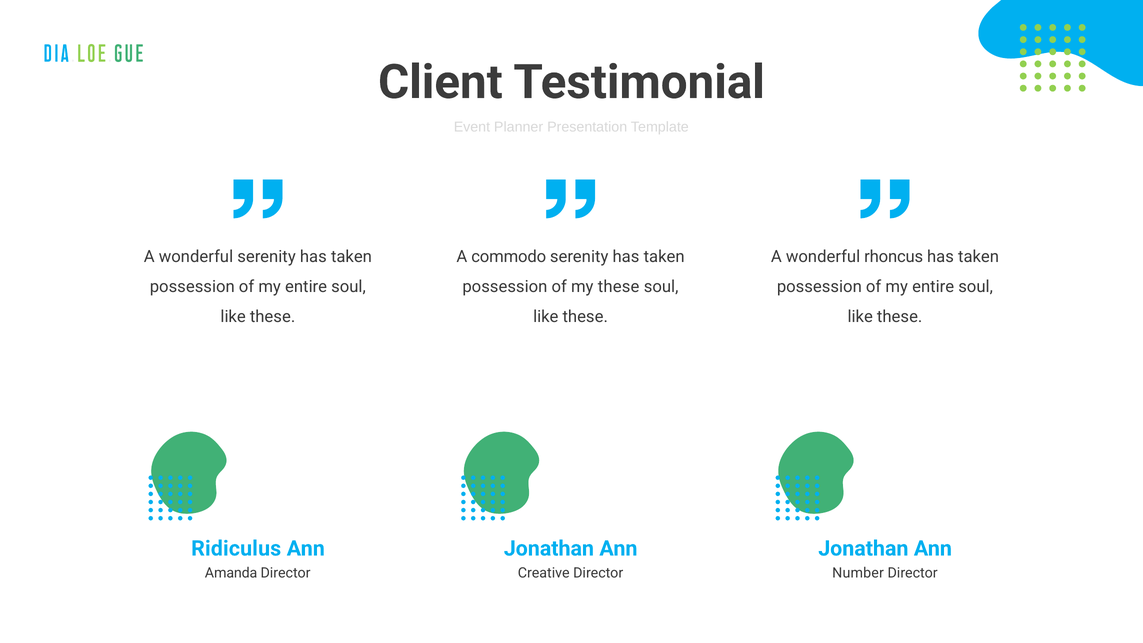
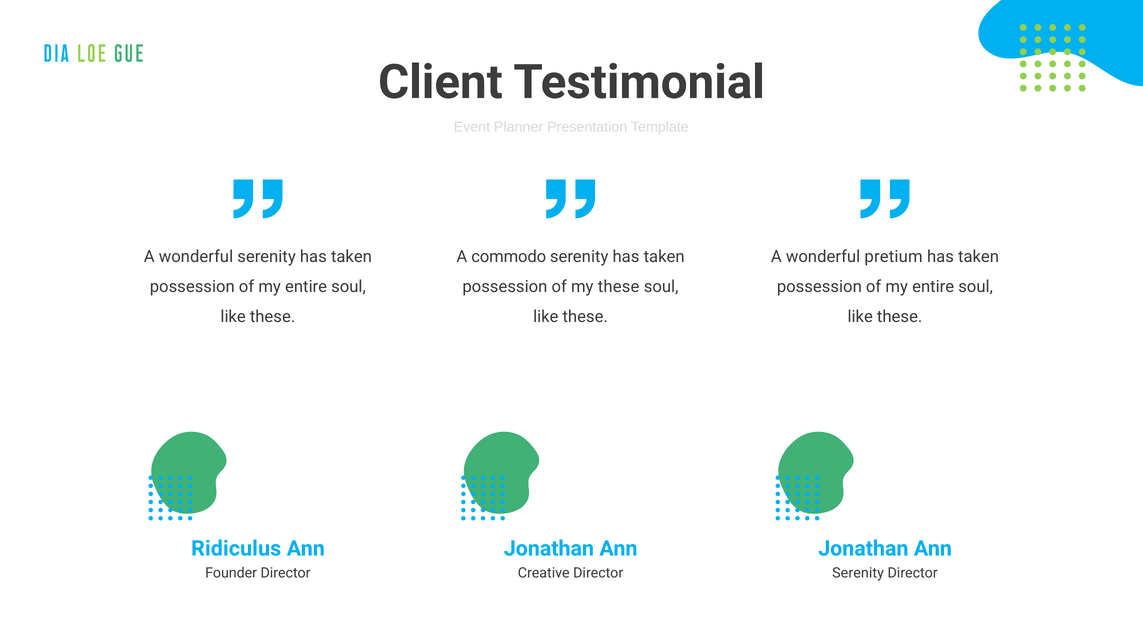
rhoncus: rhoncus -> pretium (894, 257)
Amanda: Amanda -> Founder (231, 573)
Number: Number -> Serenity (858, 573)
